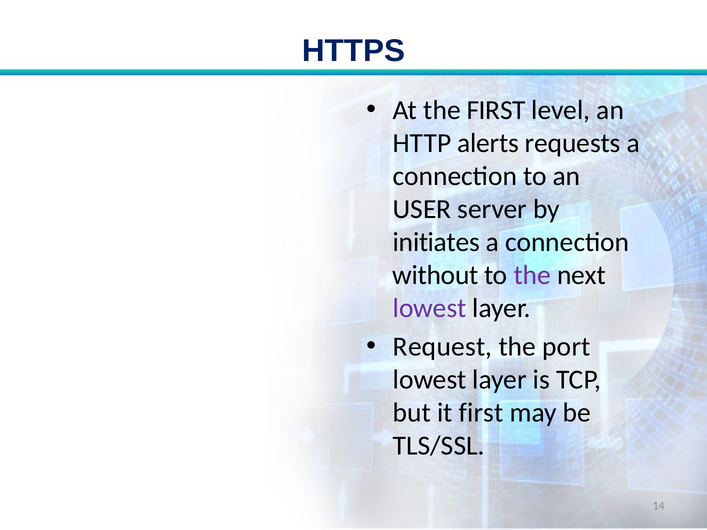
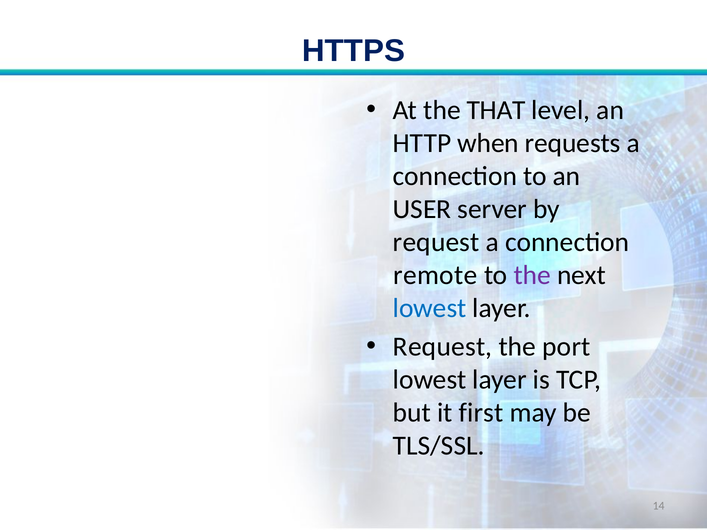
the FIRST: FIRST -> THAT (496, 110)
alerts: alerts -> when (488, 143)
initiates: initiates -> request (436, 242)
without: without -> remote (435, 275)
lowest colour: purple -> blue (430, 308)
